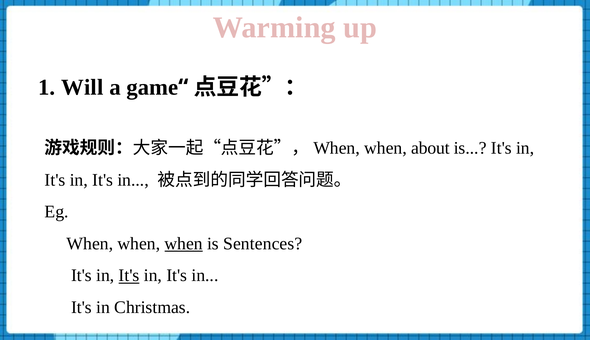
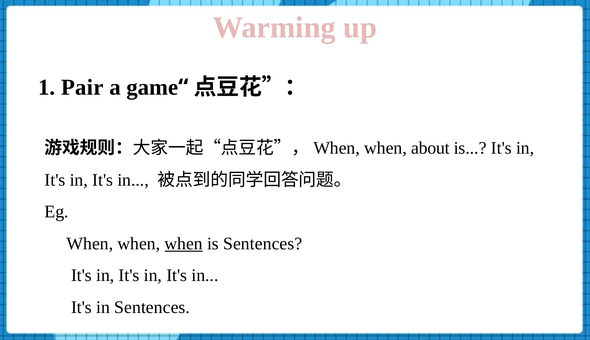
Will: Will -> Pair (82, 87)
It's underline: present -> none (129, 275)
in Christmas: Christmas -> Sentences (152, 307)
